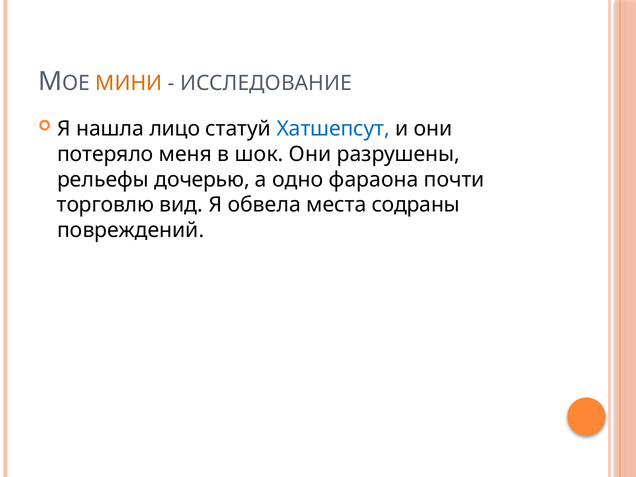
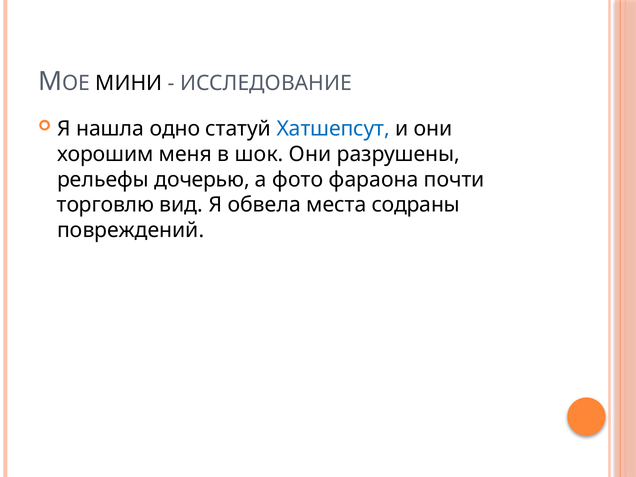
МИНИ colour: orange -> black (129, 83)
лицо: лицо -> одно (175, 129)
потеряло: потеряло -> хорошим (105, 154)
одно: одно -> фото (298, 180)
